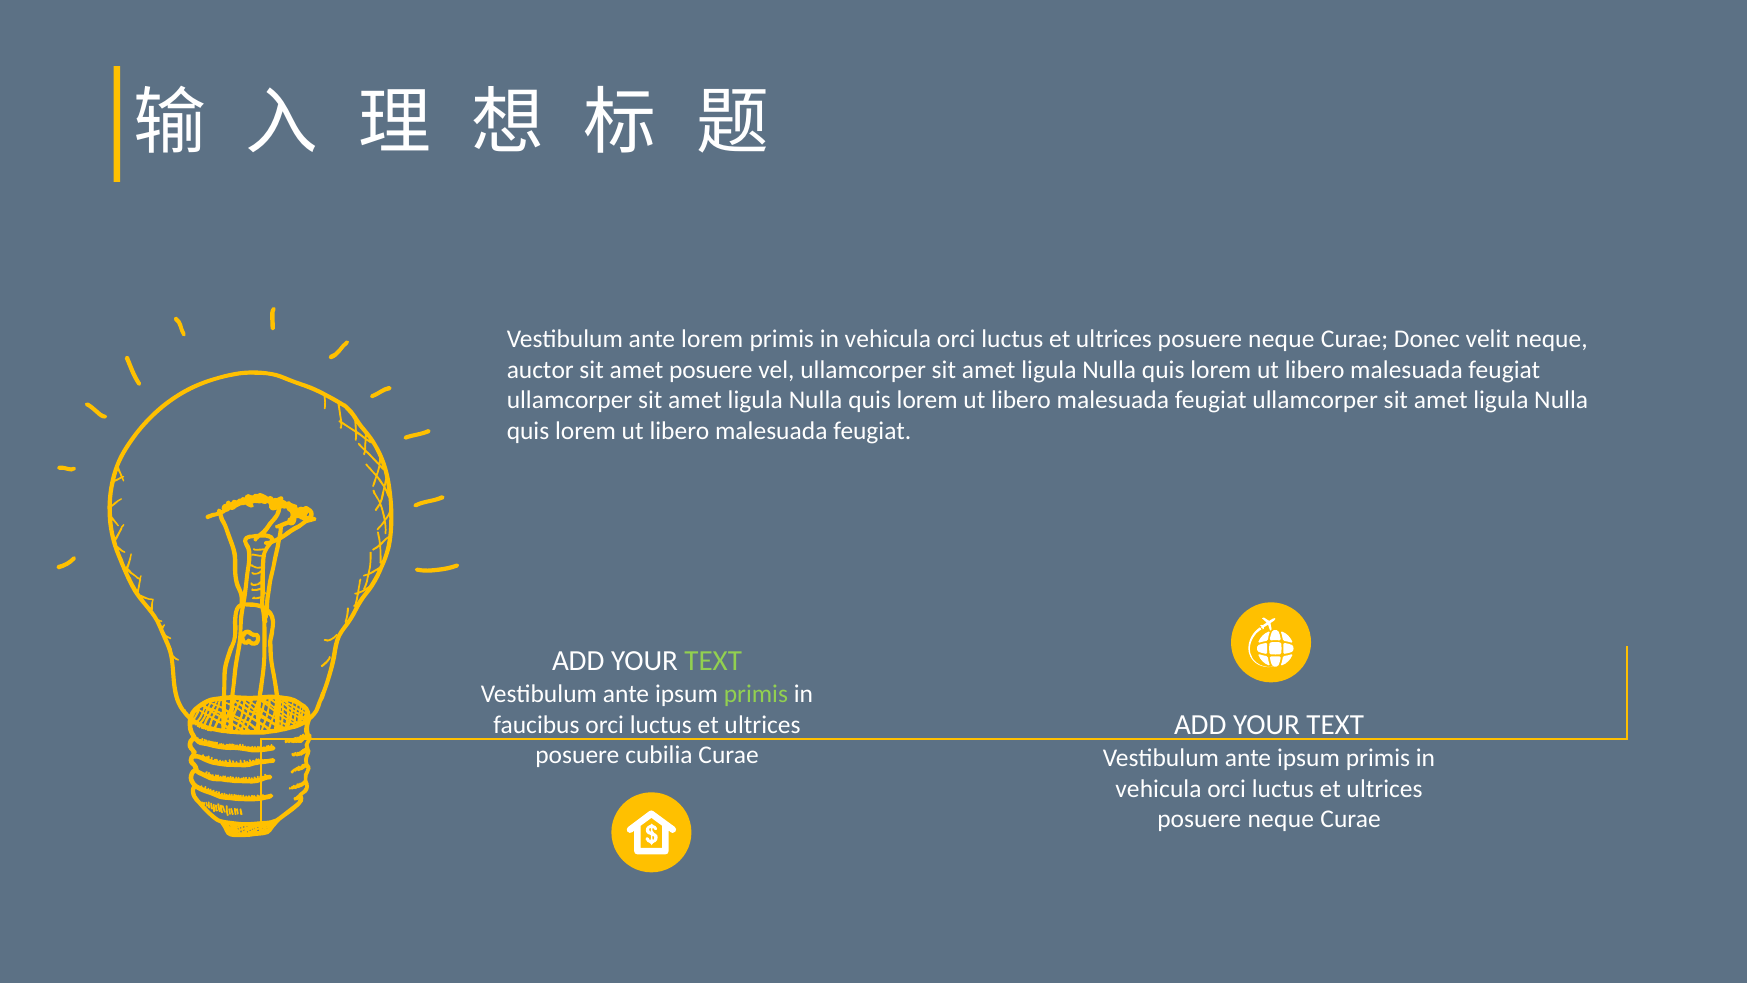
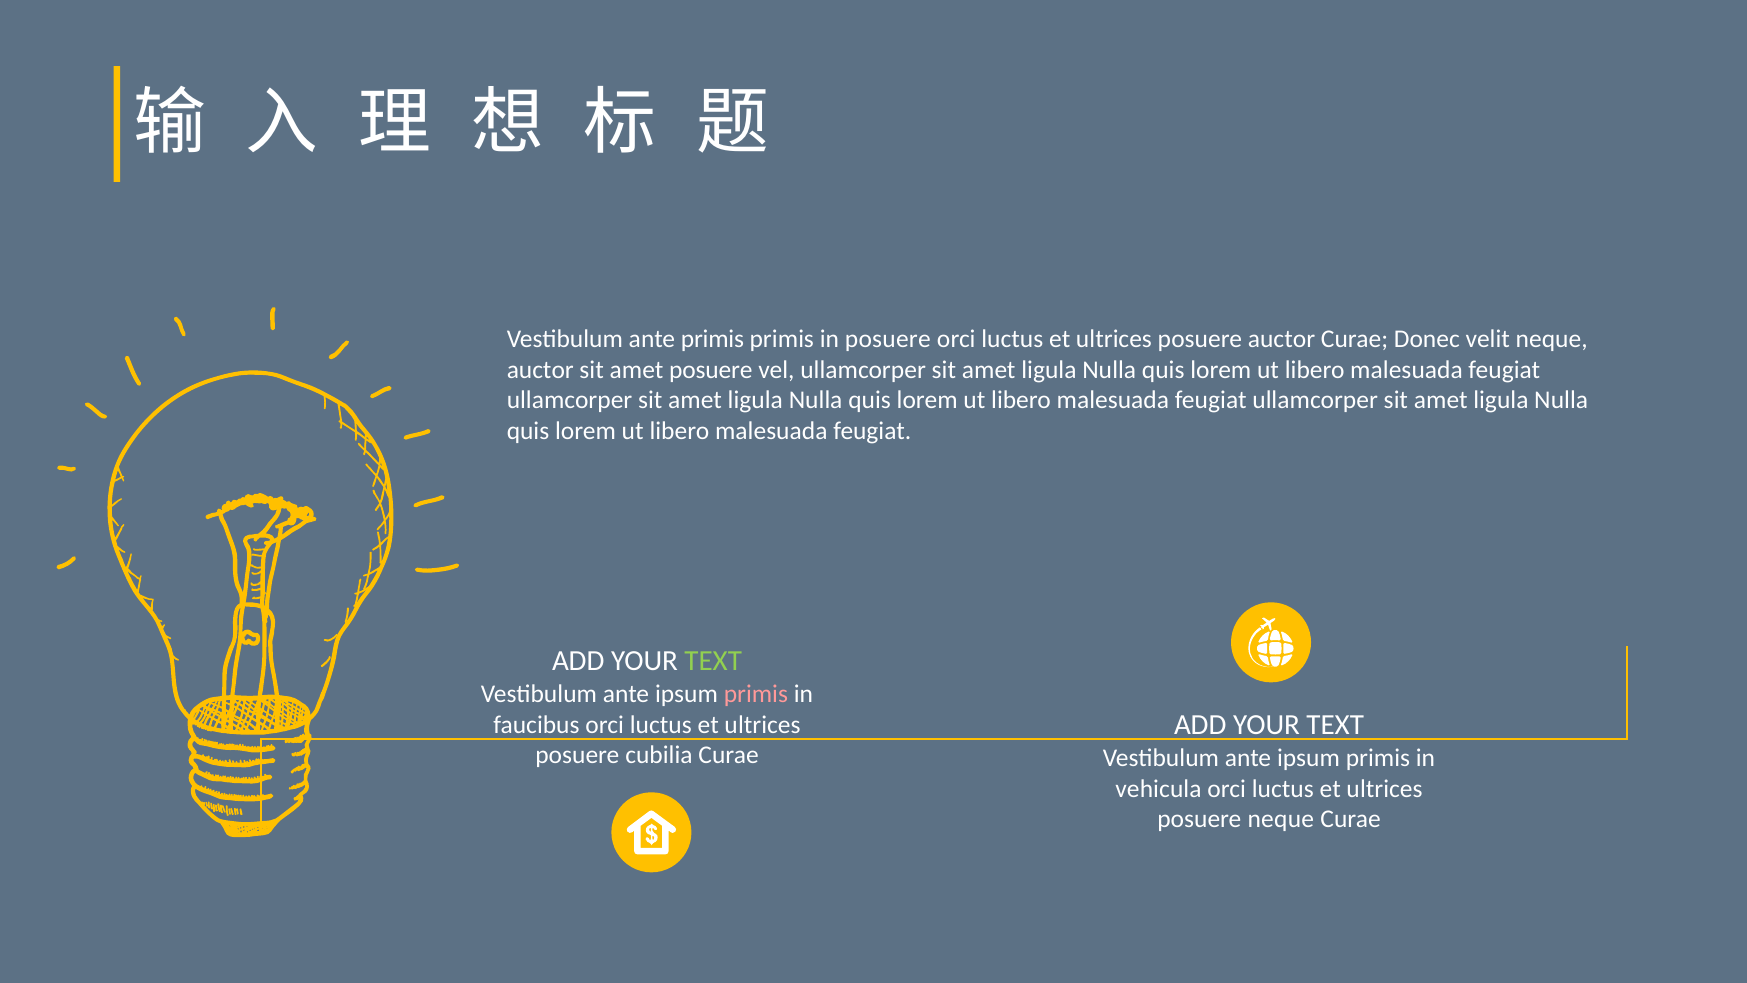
ante lorem: lorem -> primis (712, 339)
vehicula: vehicula -> posuere (888, 339)
neque: neque -> auctor (1281, 339)
primis colour: light green -> pink (756, 694)
